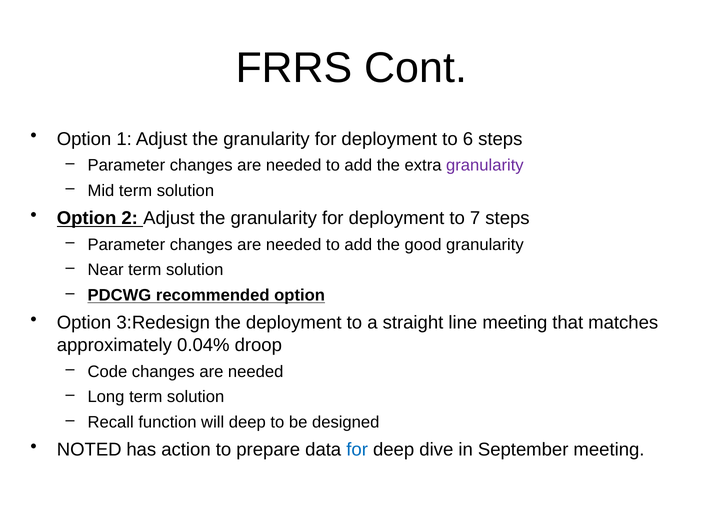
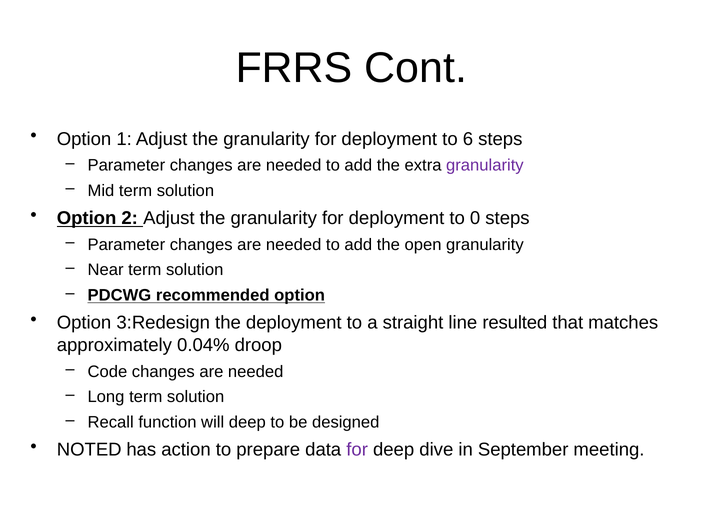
7: 7 -> 0 (475, 218)
good: good -> open (423, 245)
line meeting: meeting -> resulted (515, 323)
for colour: blue -> purple (357, 450)
